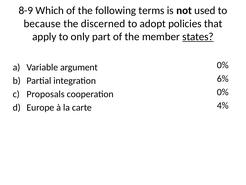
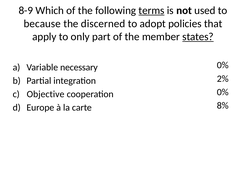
terms underline: none -> present (151, 10)
argument: argument -> necessary (79, 67)
6%: 6% -> 2% (223, 78)
Proposals: Proposals -> Objective (46, 94)
4%: 4% -> 8% (223, 105)
